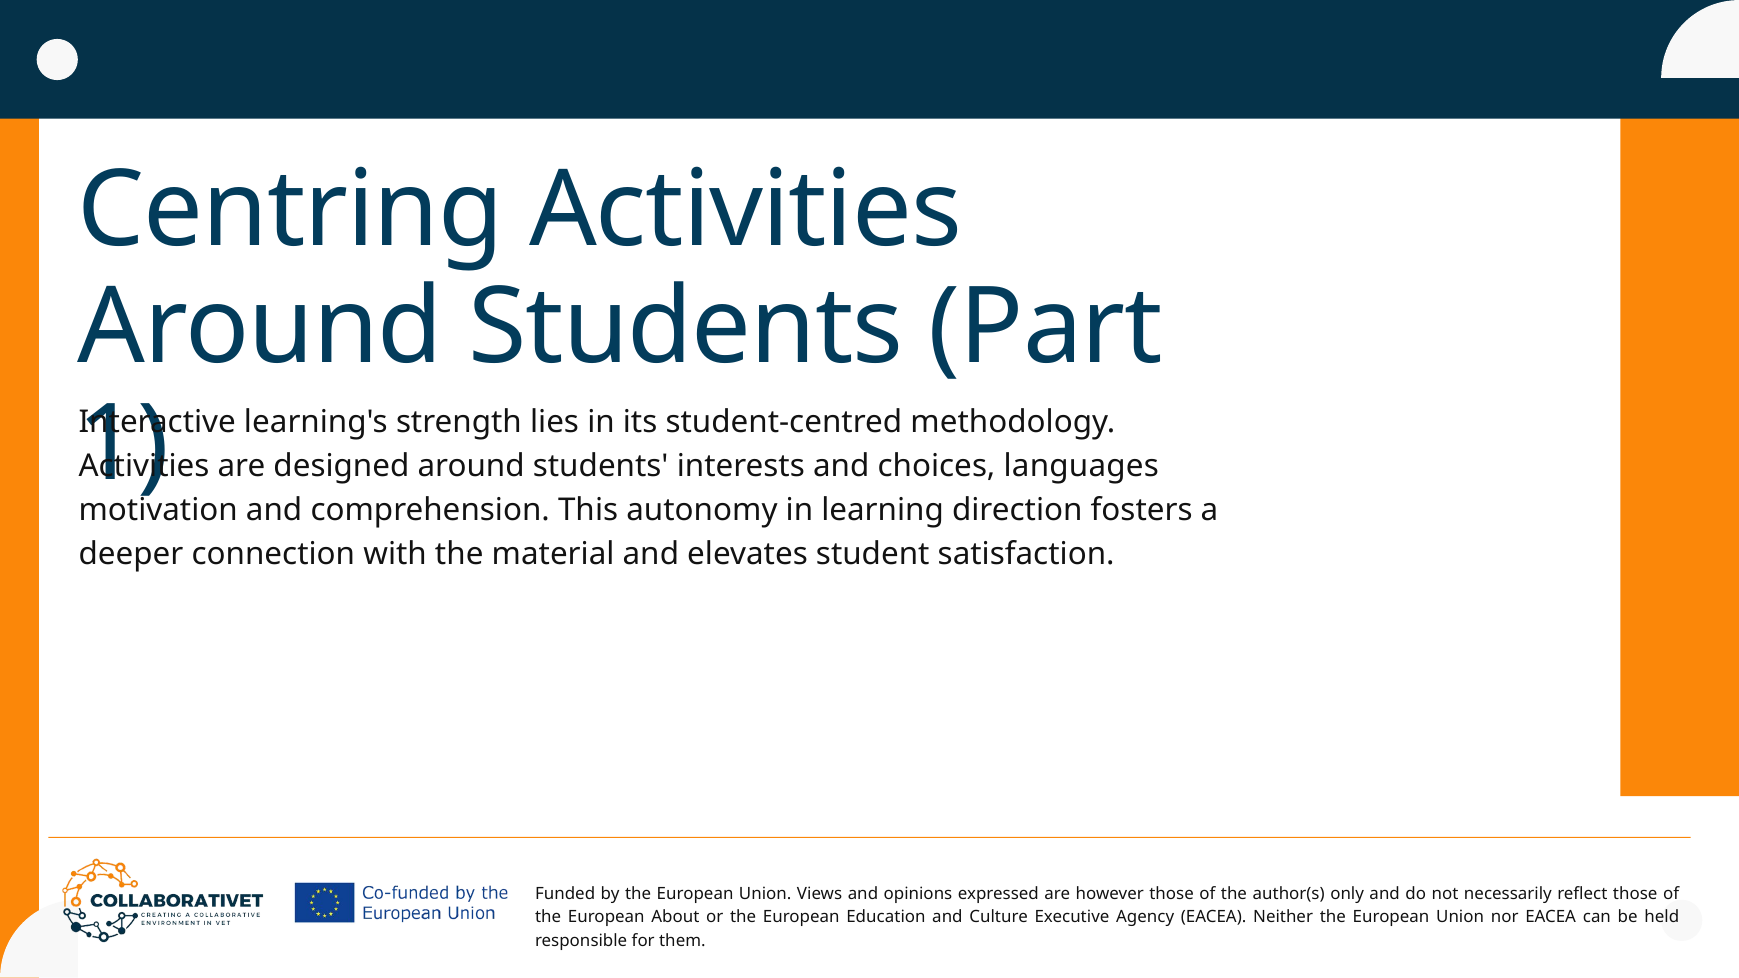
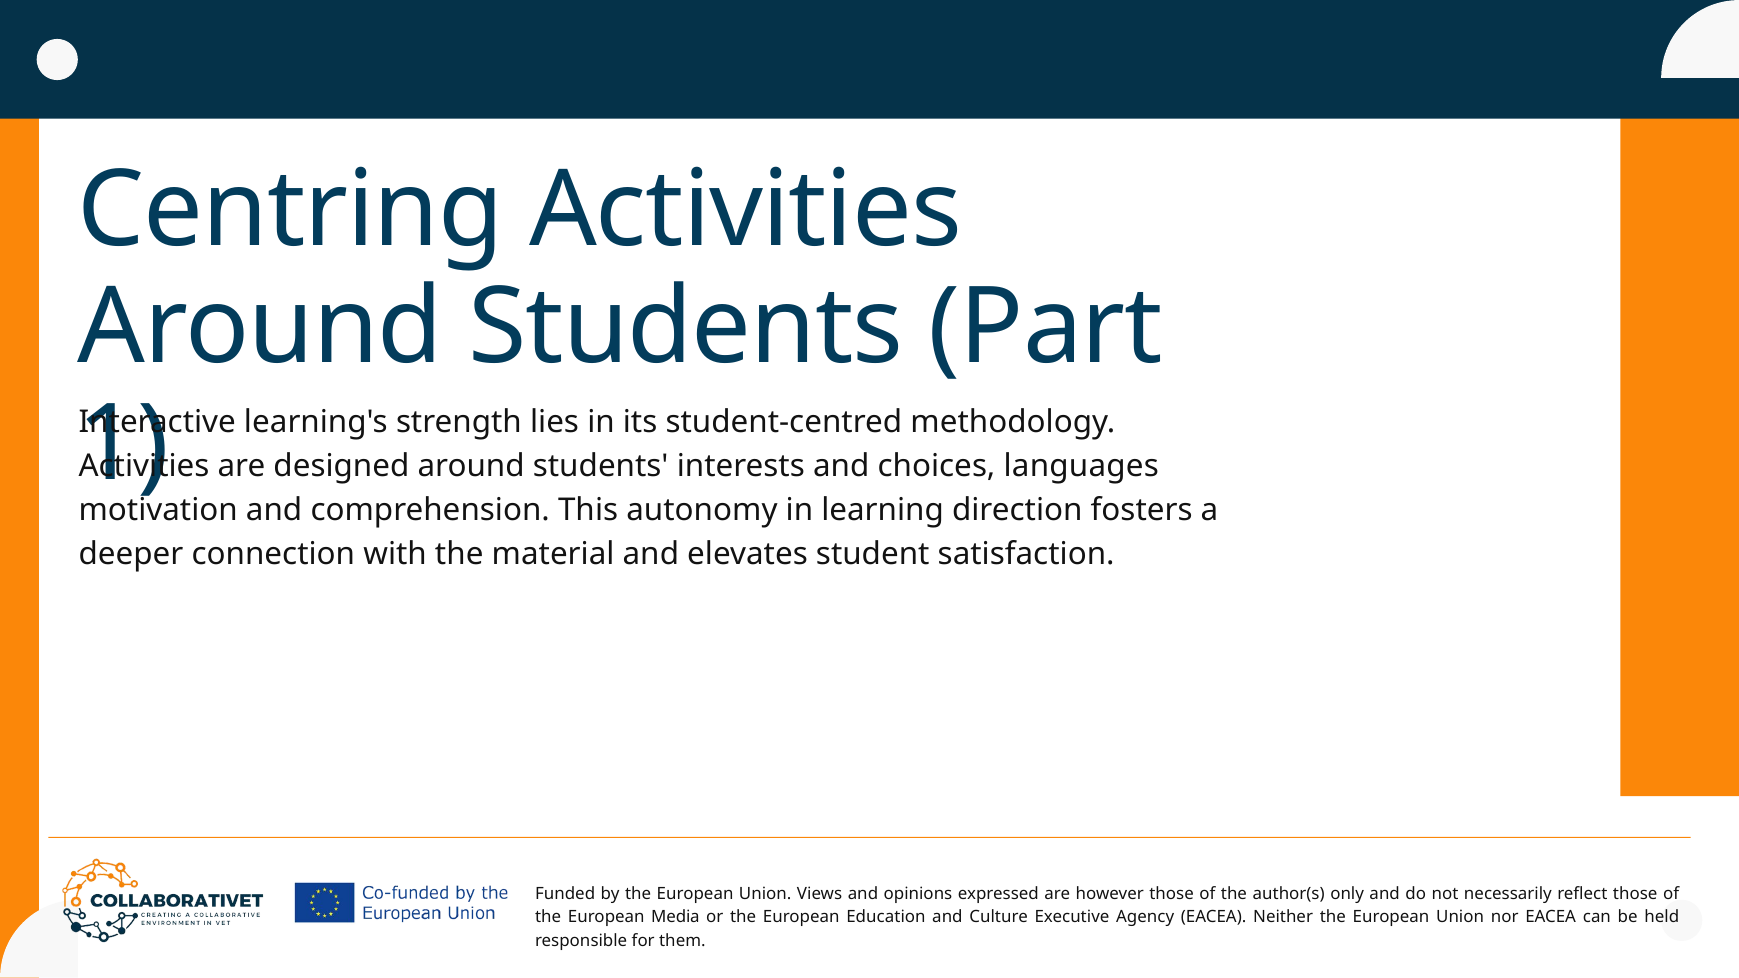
About: About -> Media (675, 917)
